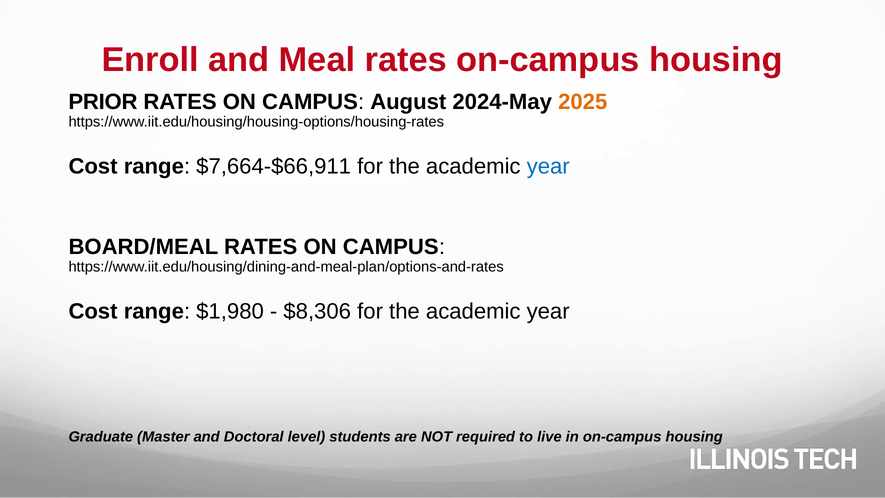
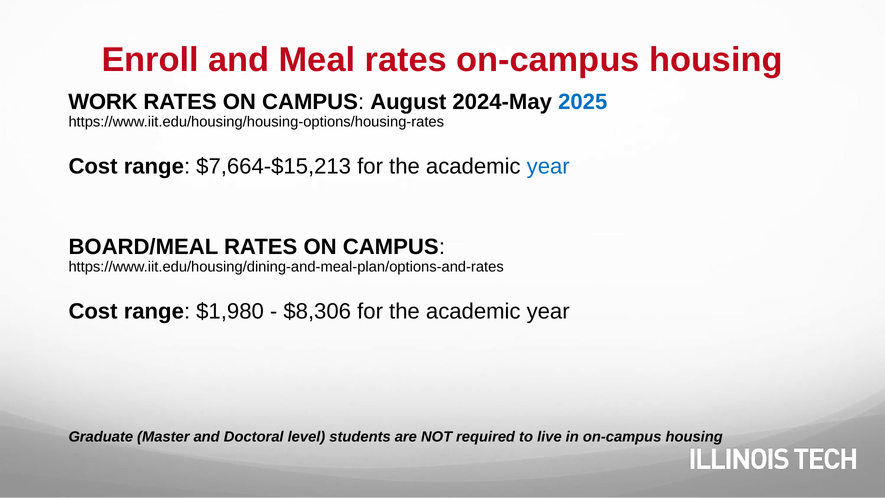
PRIOR: PRIOR -> WORK (103, 102)
2025 colour: orange -> blue (583, 102)
$7,664-$66,911: $7,664-$66,911 -> $7,664-$15,213 (274, 166)
